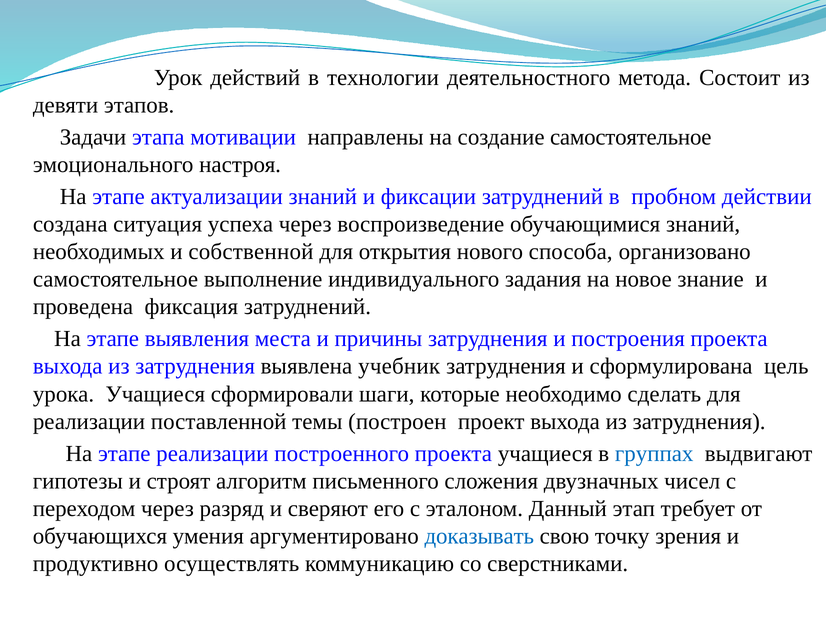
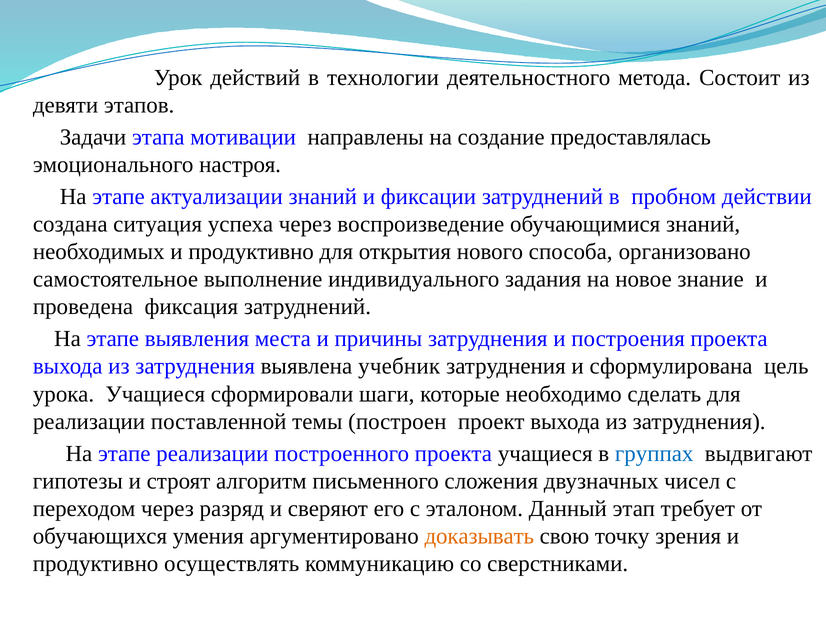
создание самостоятельное: самостоятельное -> предоставлялась (631, 137)
необходимых и собственной: собственной -> продуктивно (251, 252)
доказывать colour: blue -> orange (479, 537)
